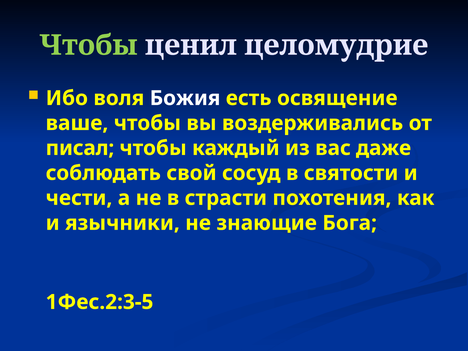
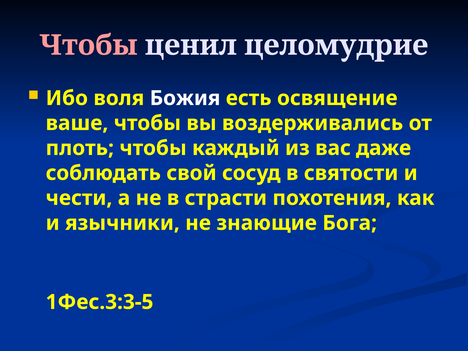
Чтобы colour: light green -> pink (88, 45)
писал: писал -> плоть (80, 148)
1Фес.2:3-5: 1Фес.2:3-5 -> 1Фес.3:3-5 (100, 302)
